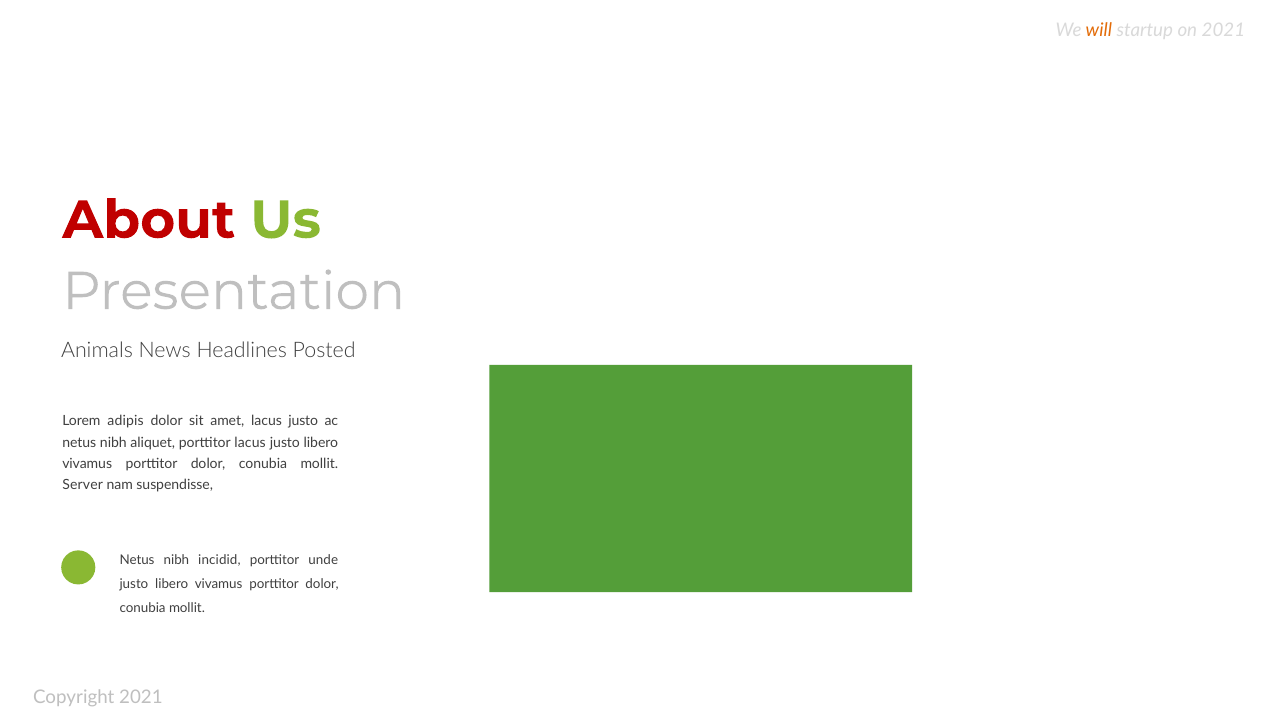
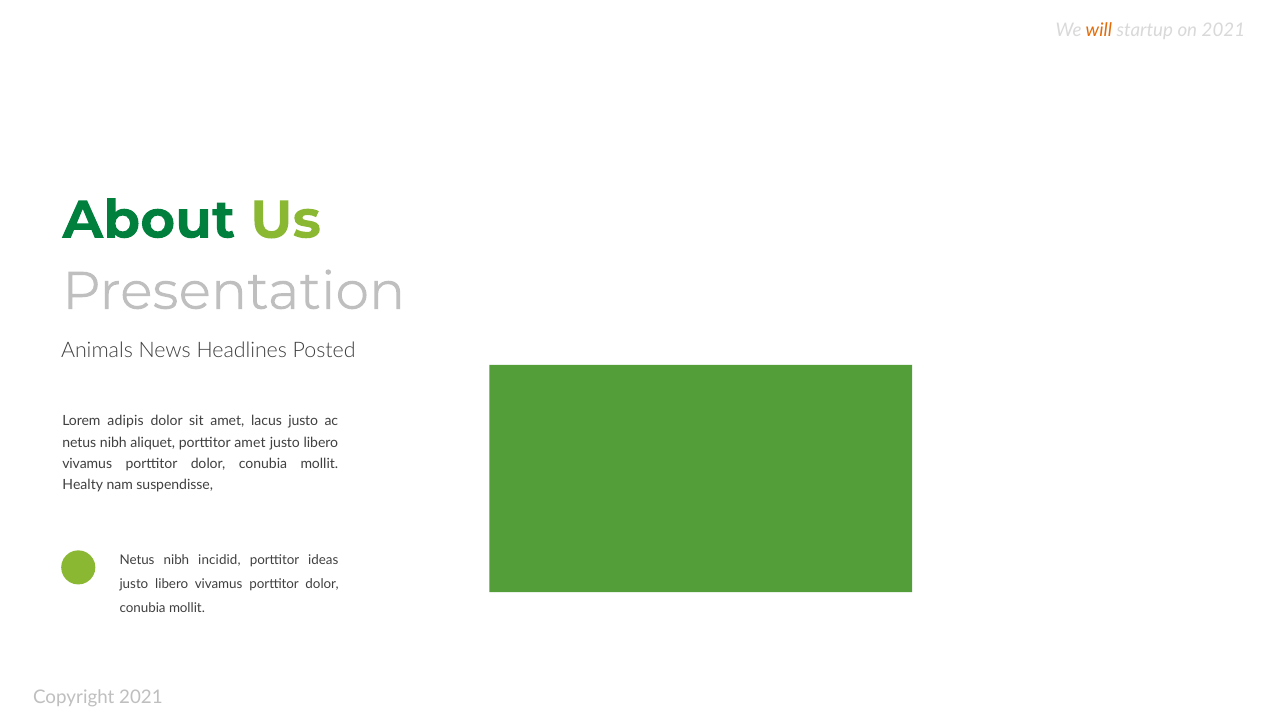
About colour: red -> green (149, 220)
porttitor lacus: lacus -> amet (250, 443)
Server: Server -> Healty (83, 485)
unde: unde -> ideas (323, 560)
